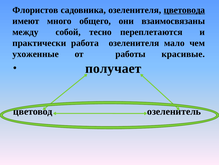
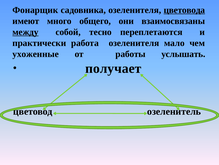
Флористов: Флористов -> Фонарщик (35, 10)
между underline: none -> present (25, 32)
красивые: красивые -> услышать (183, 54)
